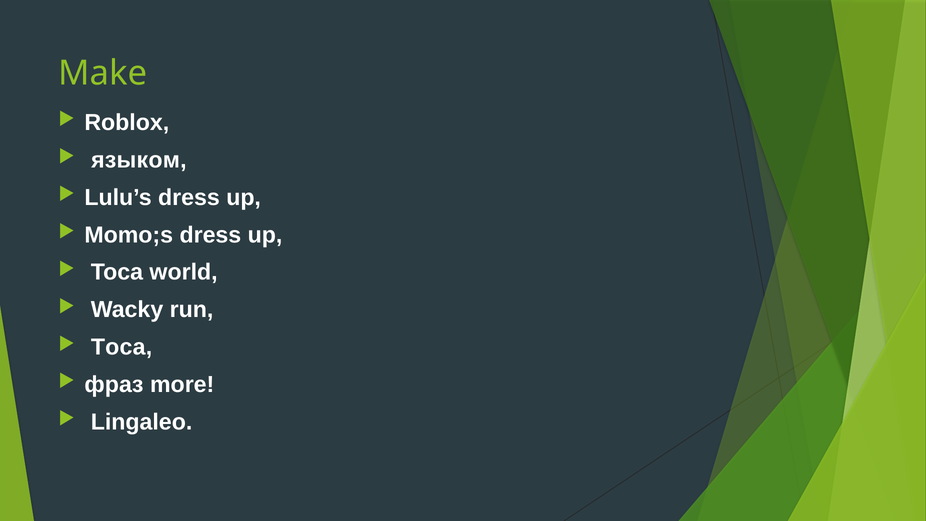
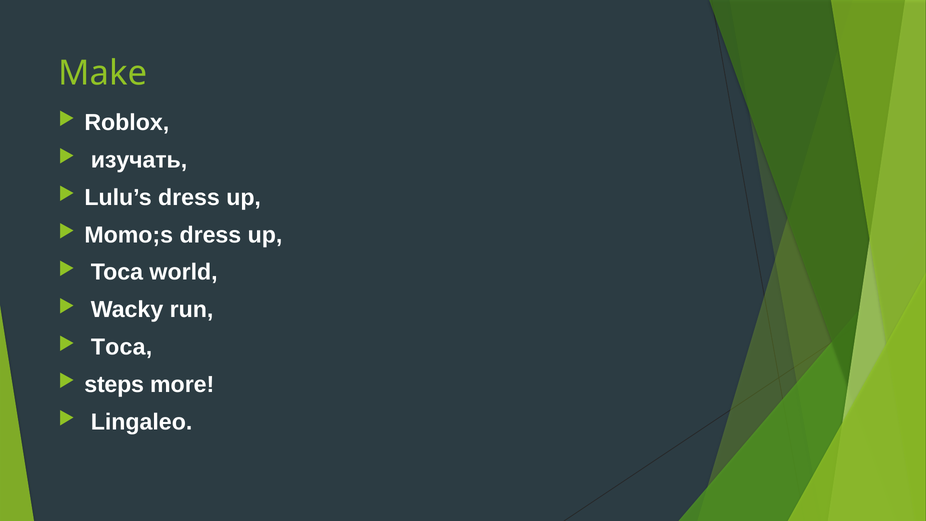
языком: языком -> изучать (139, 160)
фраз: фраз -> steps (114, 385)
